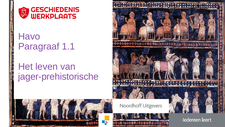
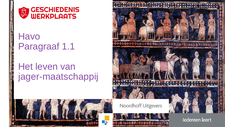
jager-prehistorische: jager-prehistorische -> jager-maatschappij (58, 76)
